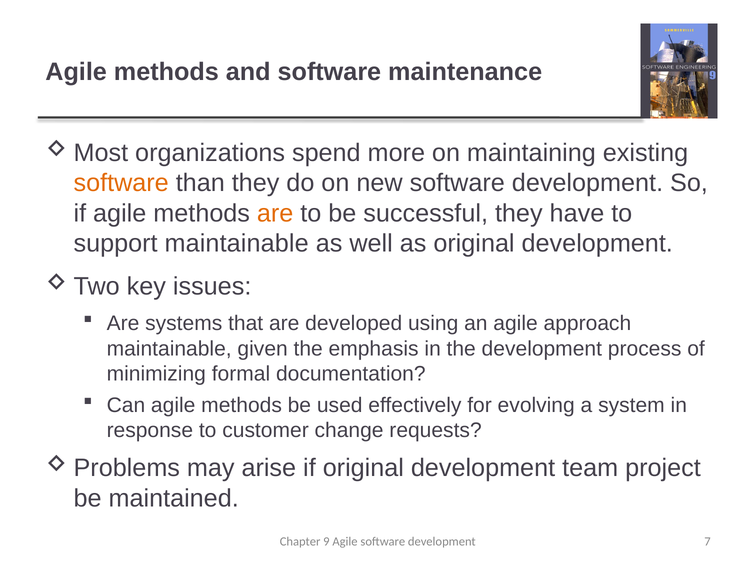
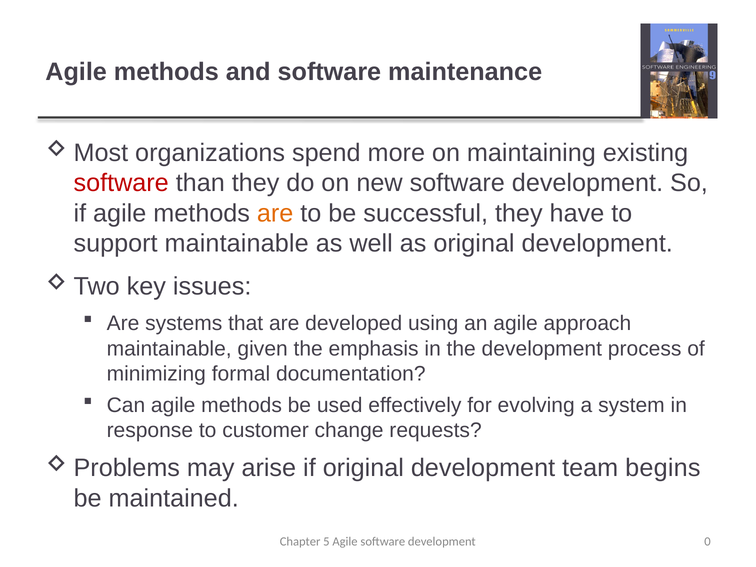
software colour: orange -> red (121, 183)
project: project -> begins (663, 468)
9: 9 -> 5 (326, 541)
7: 7 -> 0 (708, 541)
